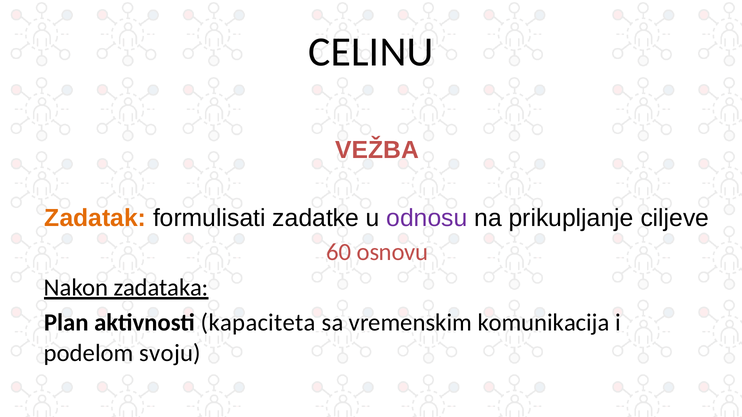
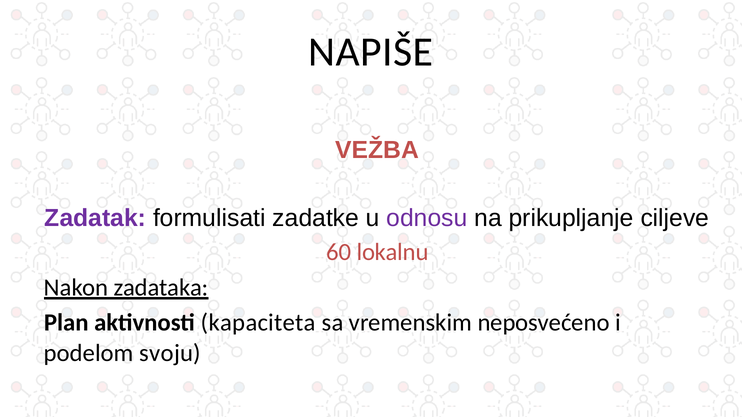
CELINU: CELINU -> NAPIŠE (371, 52)
Zadatak colour: orange -> purple (95, 218)
osnovu: osnovu -> lokalnu (393, 252)
komunikacija: komunikacija -> neposvećeno (544, 323)
